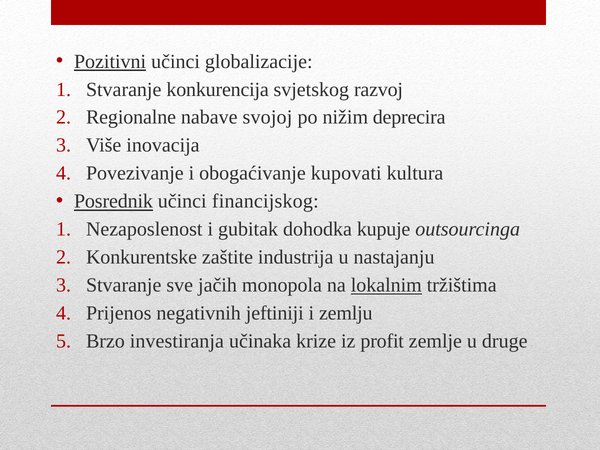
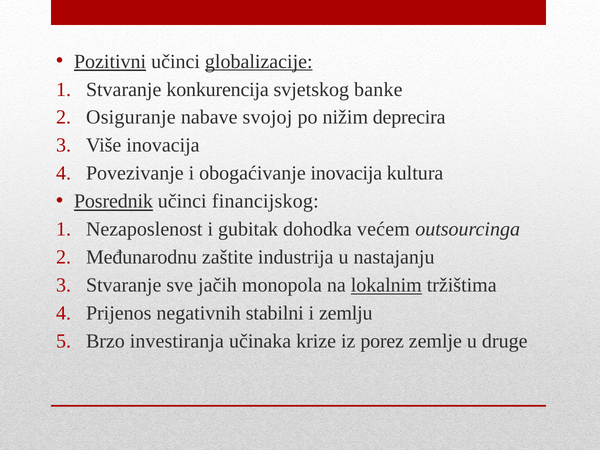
globalizacije underline: none -> present (259, 61)
razvoj: razvoj -> banke (378, 89)
Regionalne: Regionalne -> Osiguranje (131, 117)
obogaćivanje kupovati: kupovati -> inovacija (346, 173)
kupuje: kupuje -> većem (383, 229)
Konkurentske: Konkurentske -> Međunarodnu (142, 257)
jeftiniji: jeftiniji -> stabilni (275, 313)
profit: profit -> porez (382, 341)
